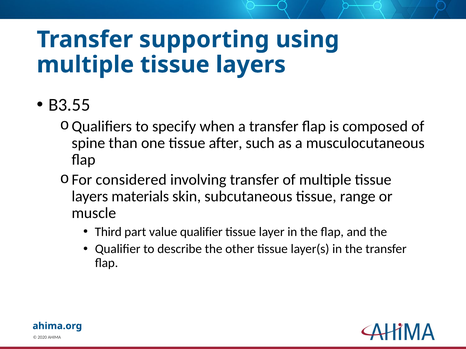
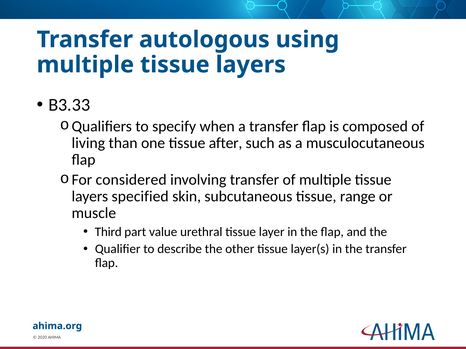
supporting: supporting -> autologous (204, 40)
B3.55: B3.55 -> B3.33 (69, 105)
spine: spine -> living (88, 143)
materials: materials -> specified (140, 197)
value qualifier: qualifier -> urethral (201, 232)
